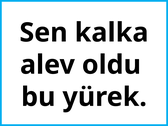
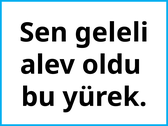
kalka: kalka -> geleli (112, 33)
